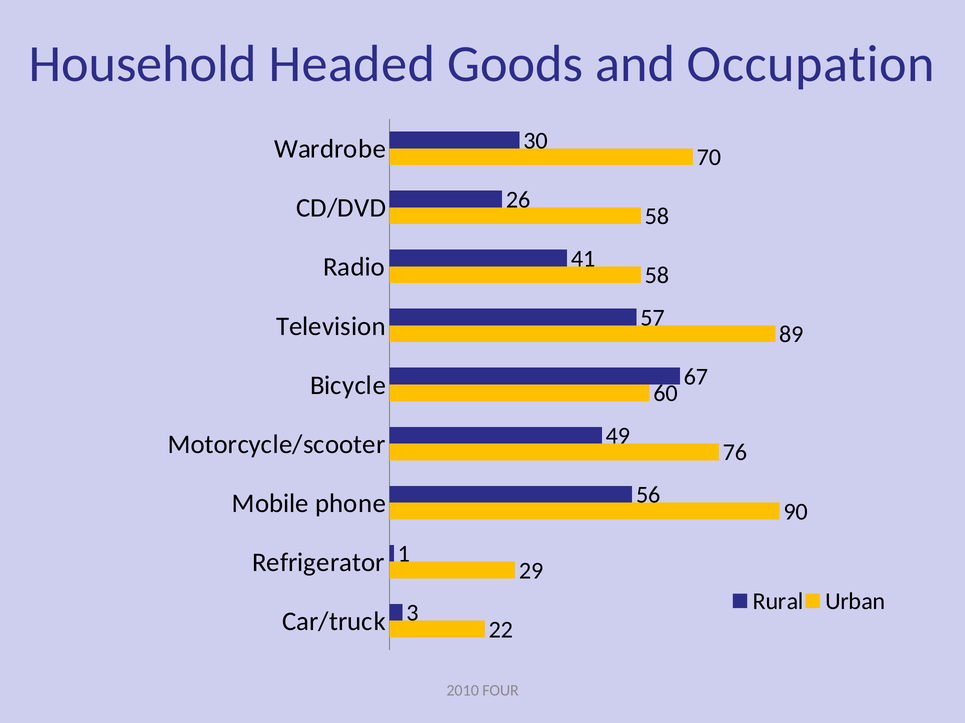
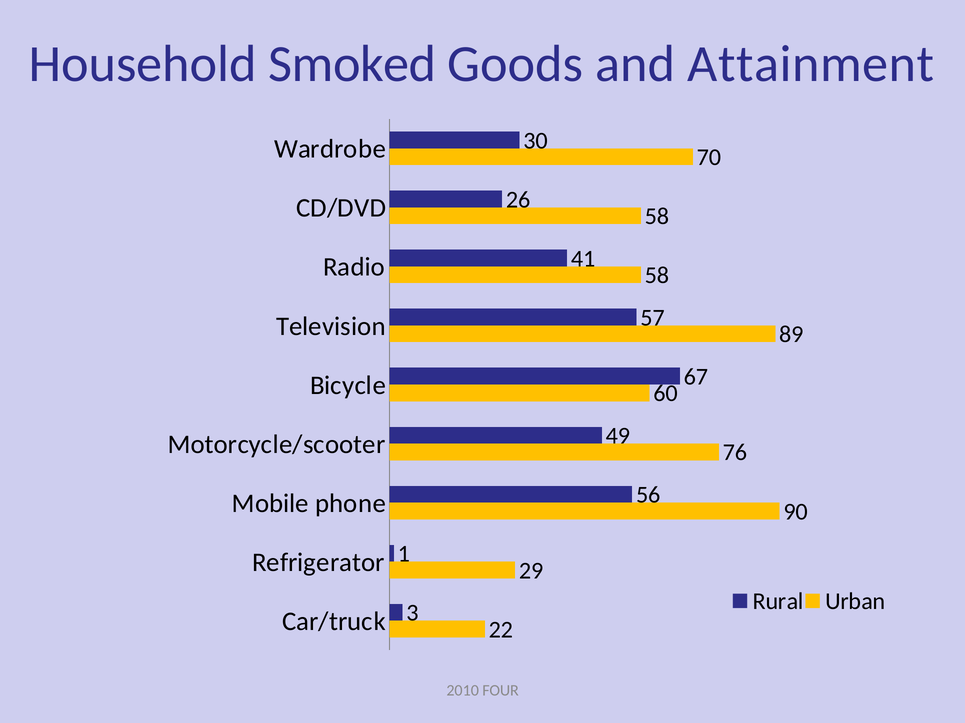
Headed: Headed -> Smoked (352, 64)
Occupation: Occupation -> Attainment (811, 64)
